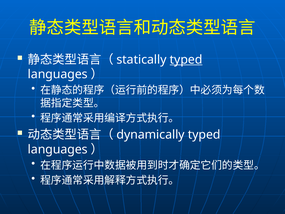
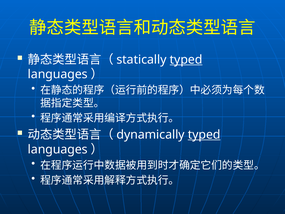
typed underline: none -> present (204, 134)
